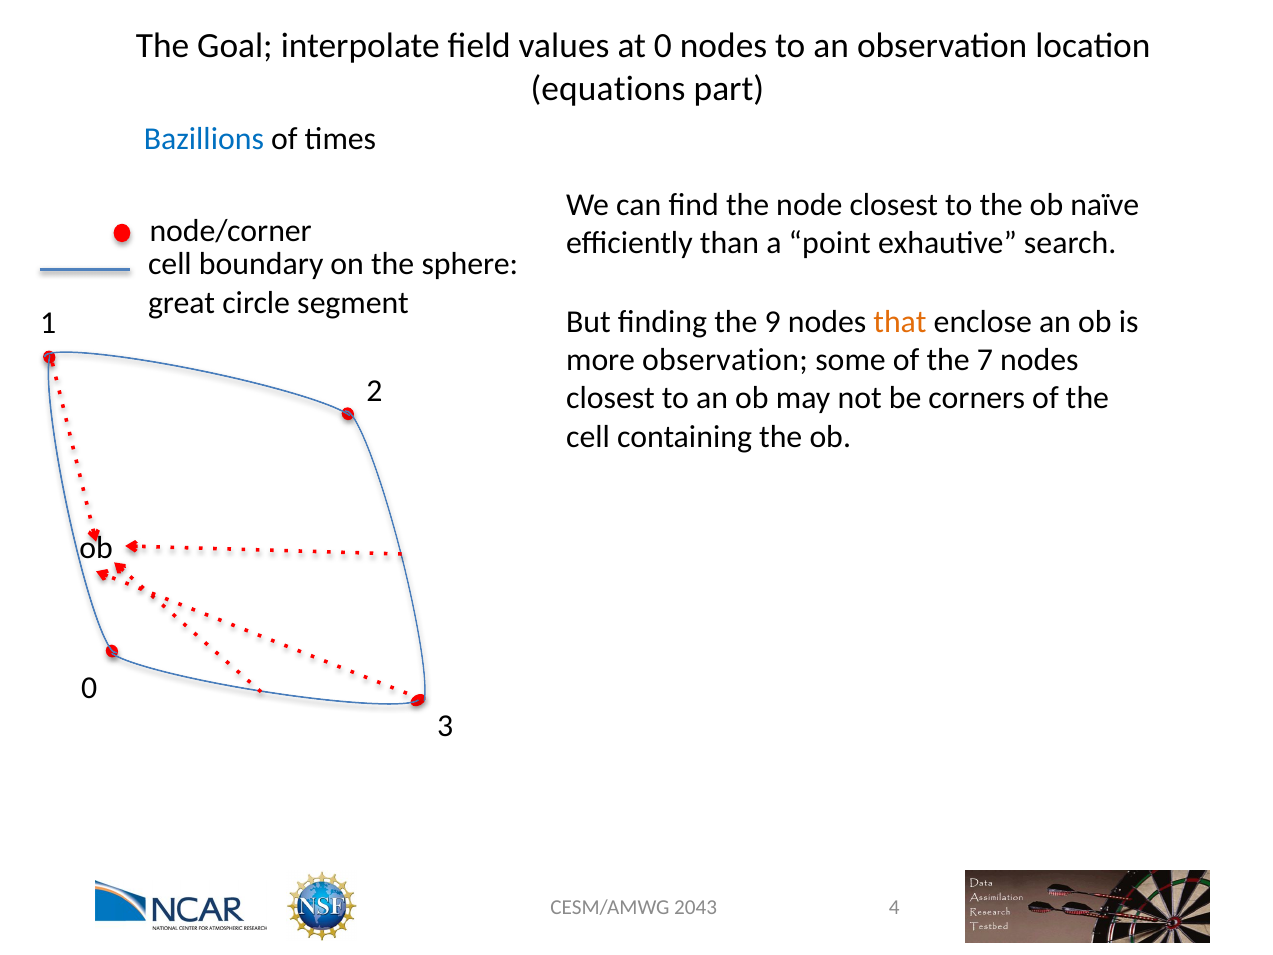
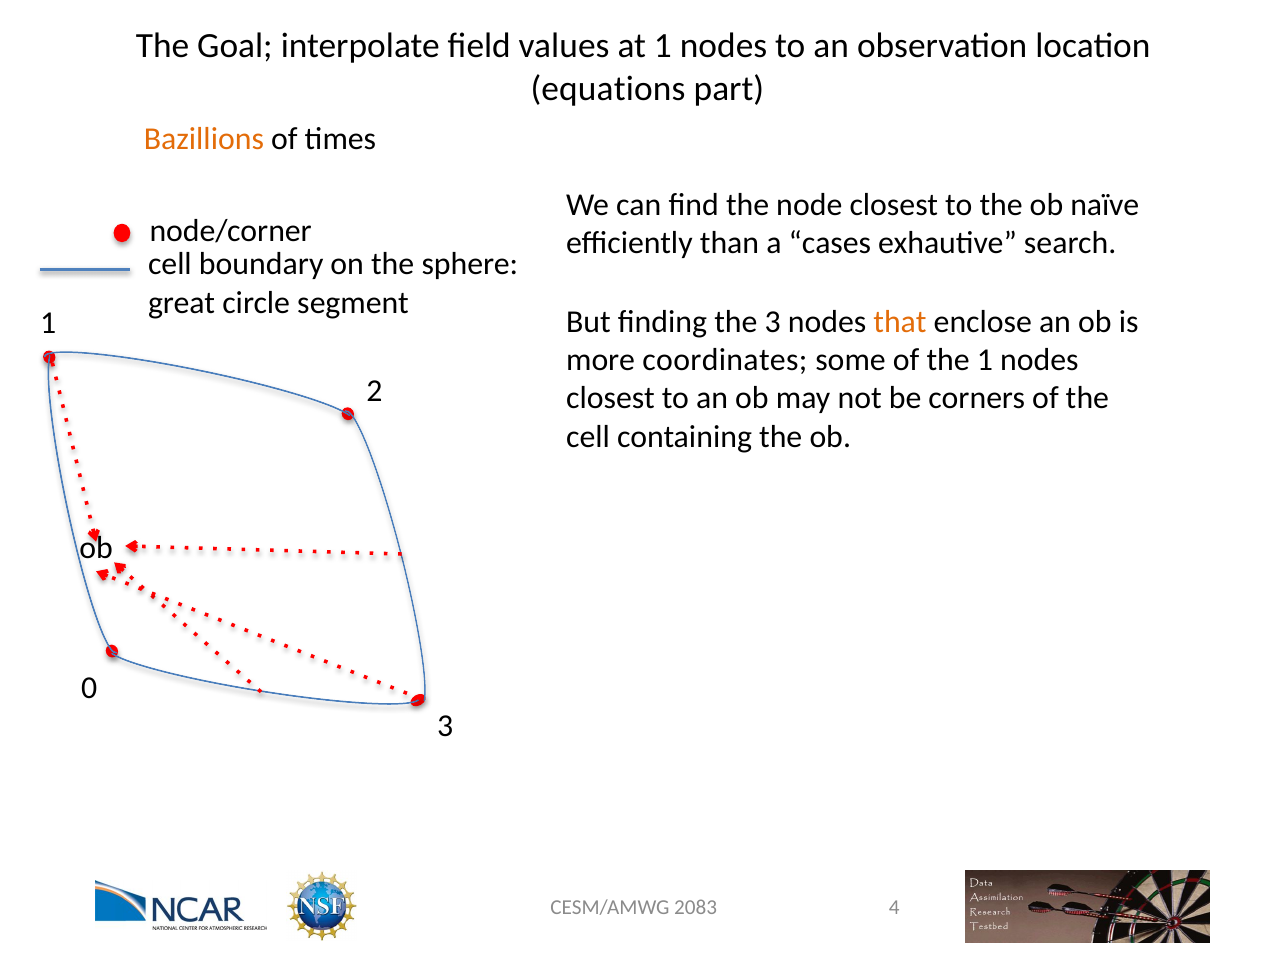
at 0: 0 -> 1 (663, 46)
Bazillions colour: blue -> orange (204, 139)
point: point -> cases (830, 243)
the 9: 9 -> 3 (773, 322)
more observation: observation -> coordinates (725, 360)
the 7: 7 -> 1 (985, 360)
2043: 2043 -> 2083 (696, 907)
